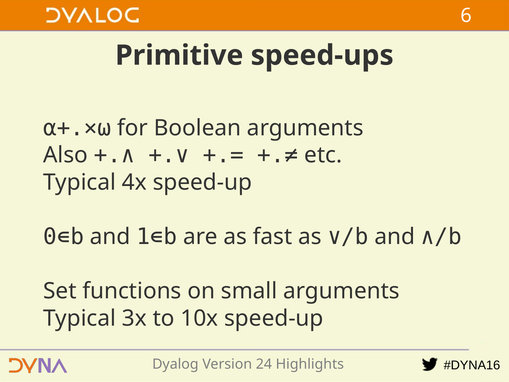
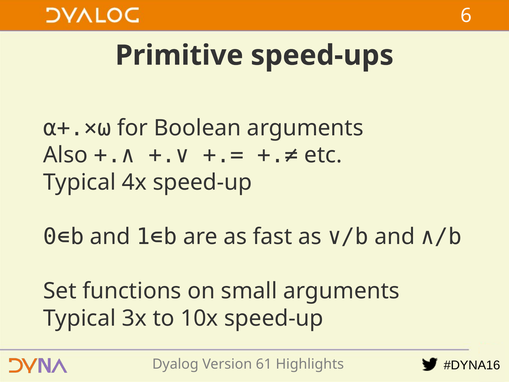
24: 24 -> 61 (264, 364)
